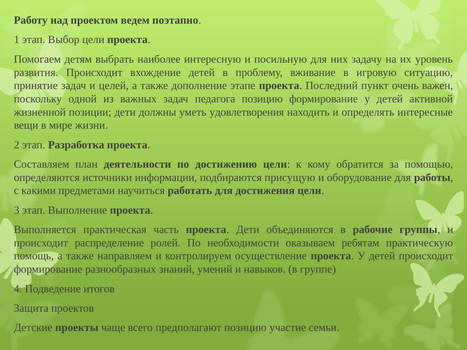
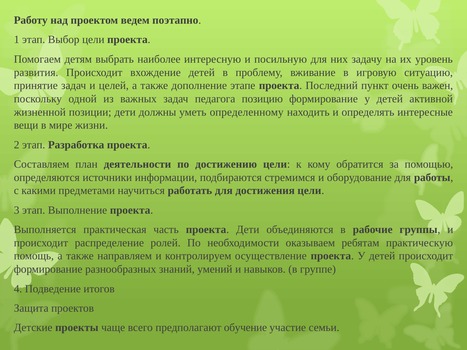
удовлетворения: удовлетворения -> определенному (247, 112)
присущую: присущую -> стремимся (290, 178)
предполагают позицию: позицию -> обучение (245, 328)
